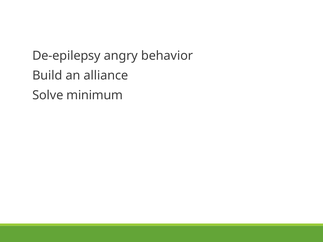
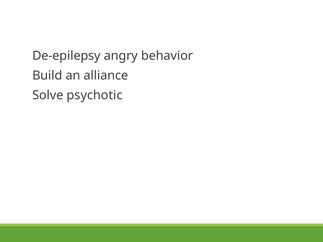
minimum: minimum -> psychotic (95, 95)
